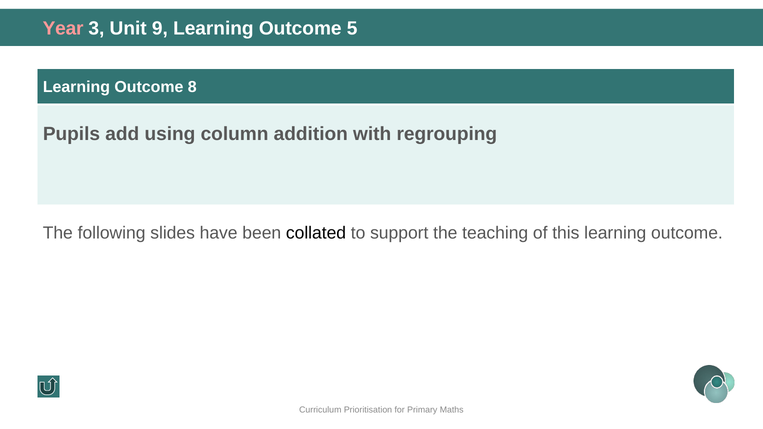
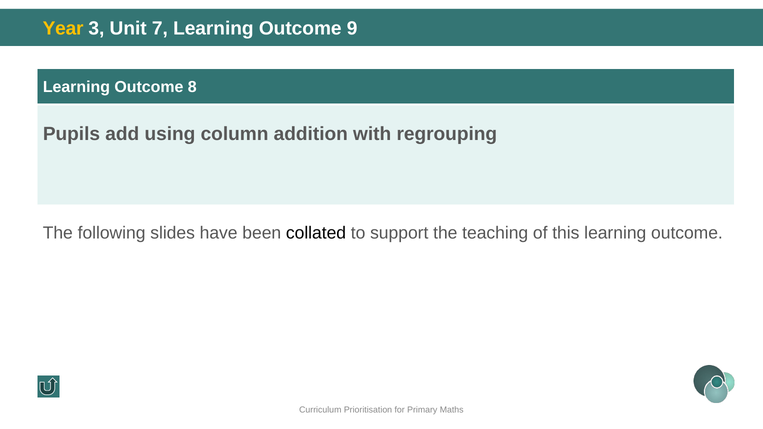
Year colour: pink -> yellow (63, 28)
9: 9 -> 7 (160, 28)
5: 5 -> 9 (352, 28)
